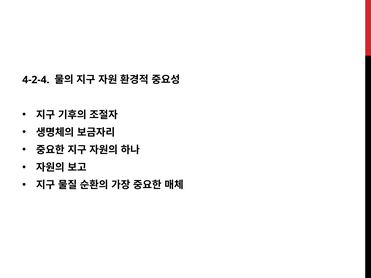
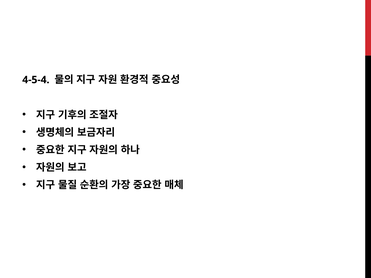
4-2-4: 4-2-4 -> 4-5-4 (36, 80)
